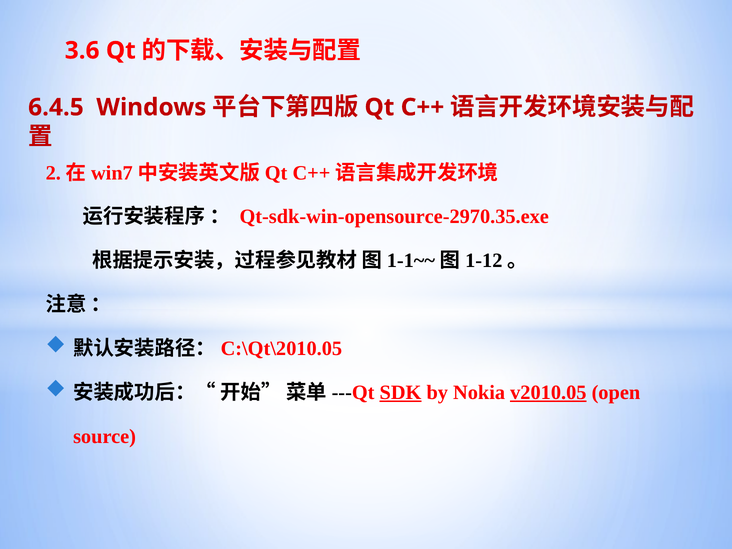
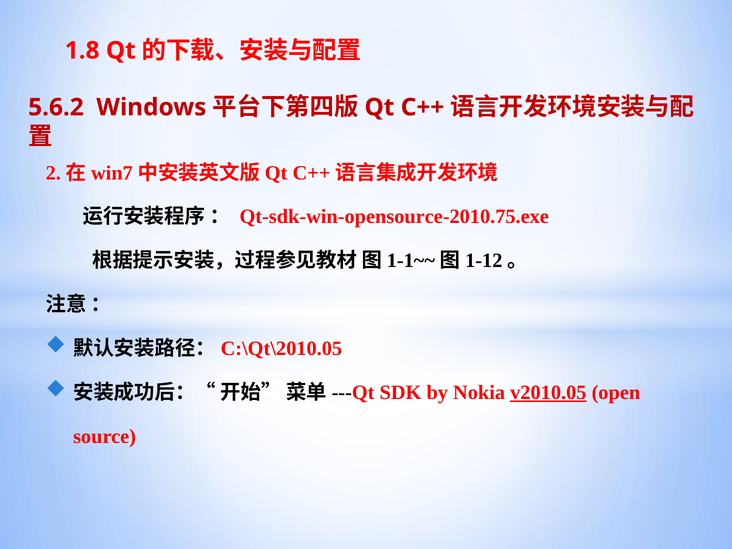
3.6: 3.6 -> 1.8 (82, 51)
6.4.5: 6.4.5 -> 5.6.2 (56, 107)
Qt-sdk-win-opensource-2970.35.exe: Qt-sdk-win-opensource-2970.35.exe -> Qt-sdk-win-opensource-2010.75.exe (394, 217)
SDK underline: present -> none (400, 392)
